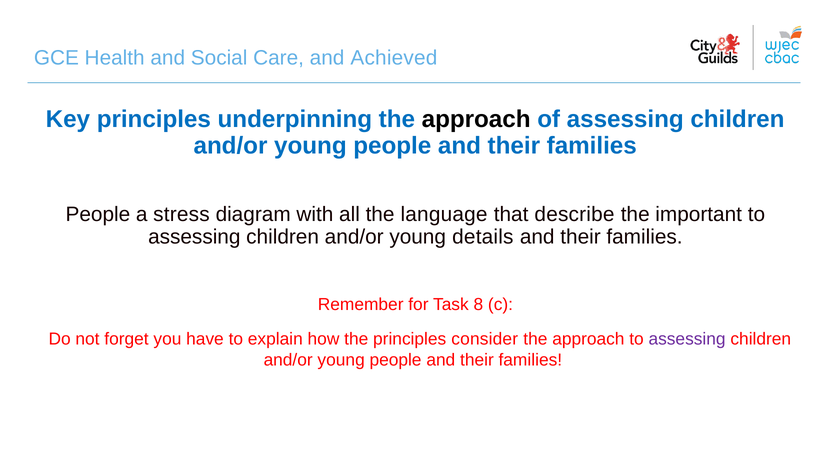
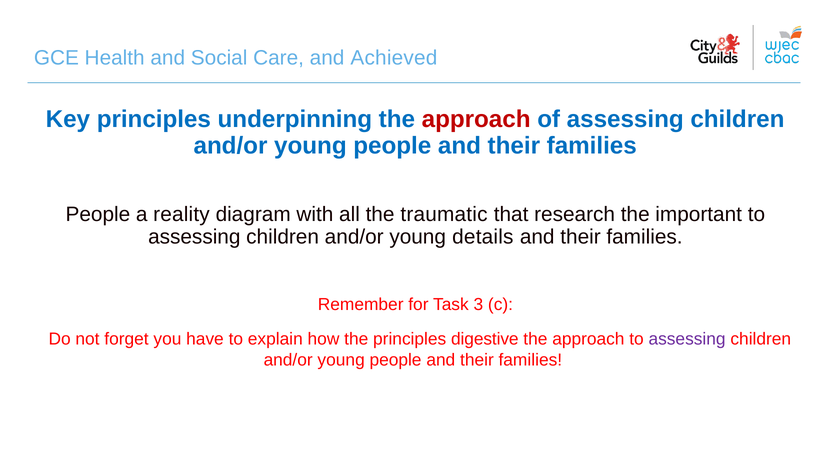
approach colour: black -> red (476, 119)
stress: stress -> reality (181, 214)
language: language -> traumatic (444, 214)
describe: describe -> research (575, 214)
8: 8 -> 3 (478, 304)
consider: consider -> digestive (485, 339)
